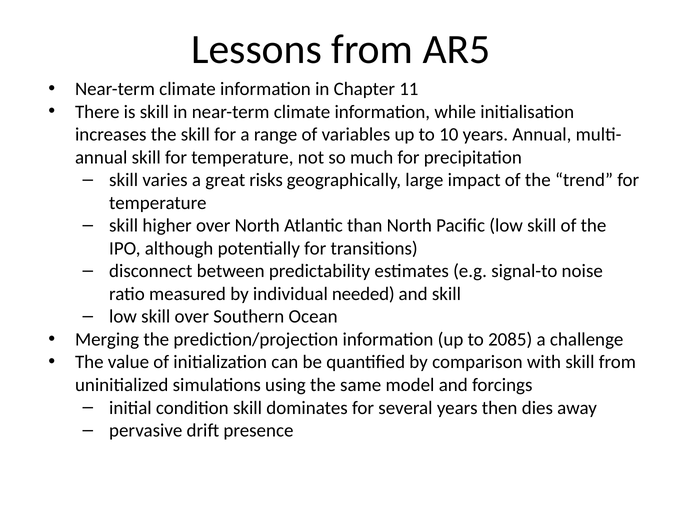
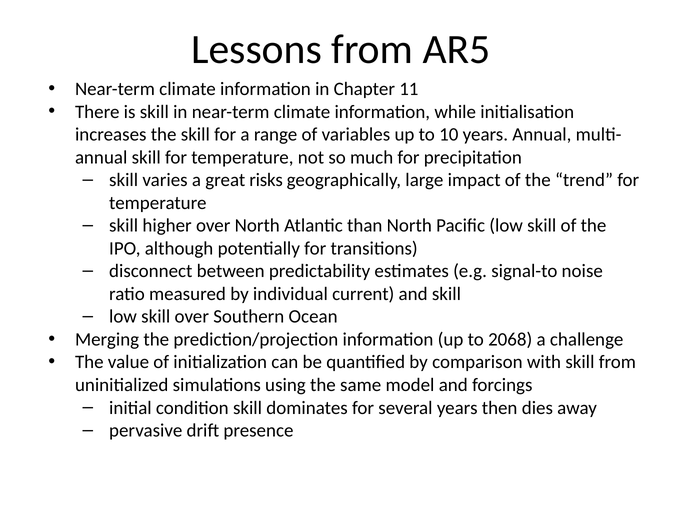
needed: needed -> current (363, 294)
2085: 2085 -> 2068 (510, 339)
